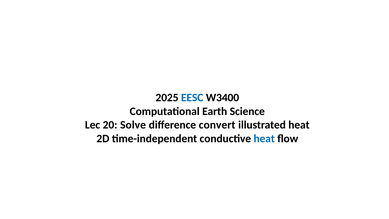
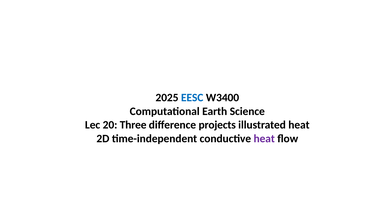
Solve: Solve -> Three (133, 125)
convert: convert -> projects (217, 125)
heat colour: blue -> purple (264, 138)
